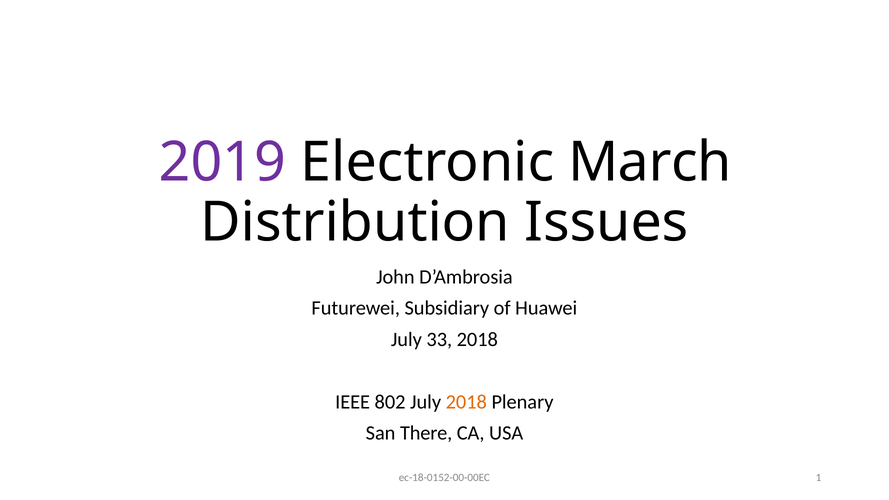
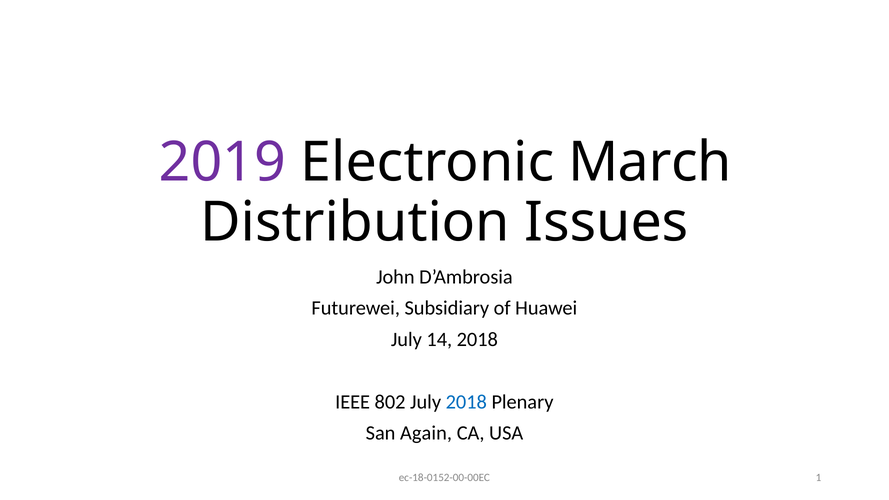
33: 33 -> 14 (439, 339)
2018 colour: orange -> blue (466, 402)
There: There -> Again (426, 433)
